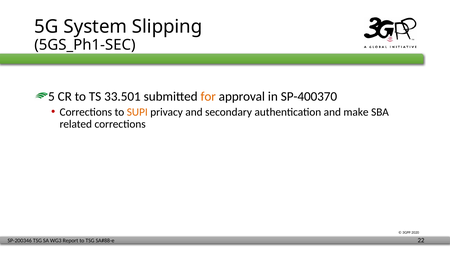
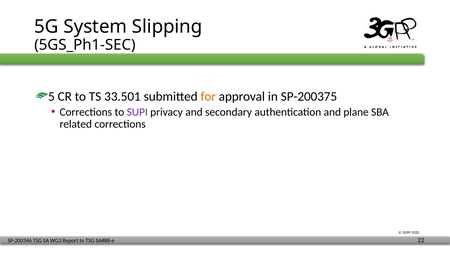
SP-400370: SP-400370 -> SP-200375 (309, 97)
SUPI colour: orange -> purple (137, 112)
make: make -> plane (356, 112)
